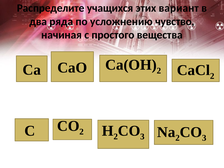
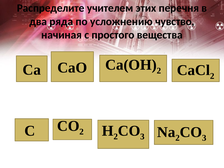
учащихся: учащихся -> учителем (110, 8)
вариант: вариант -> перечня (179, 8)
